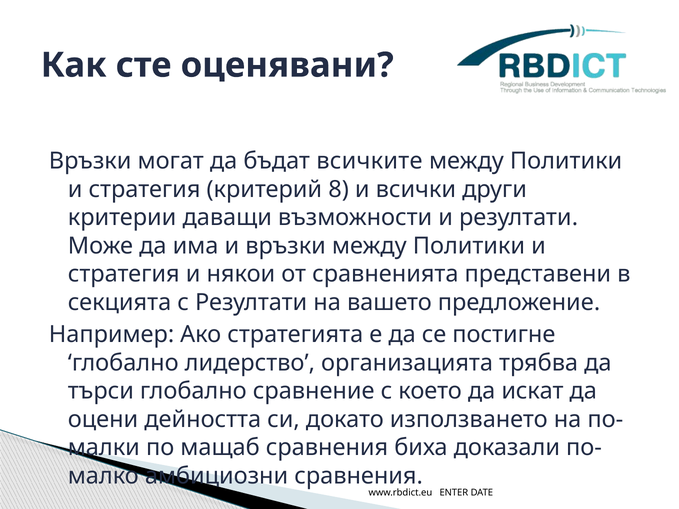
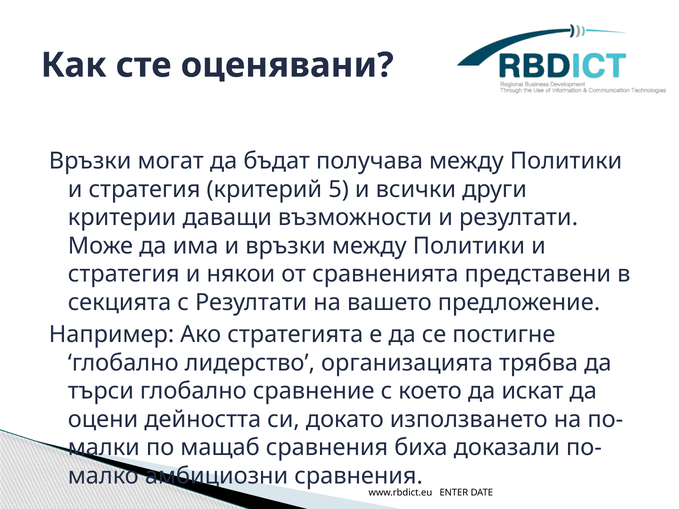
всичките: всичките -> получава (370, 161)
8: 8 -> 5 (339, 190)
